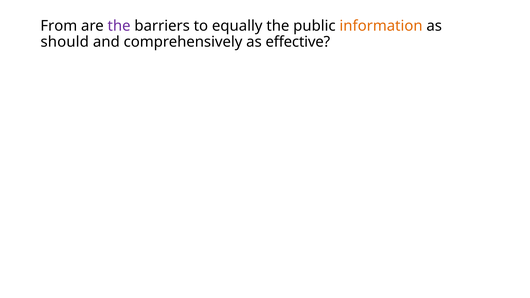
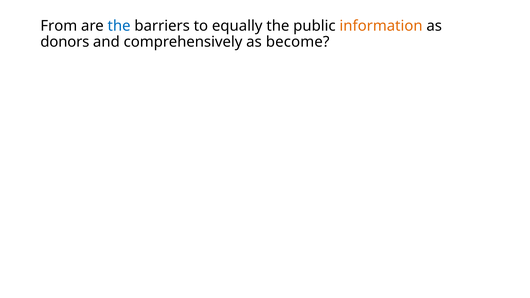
the colour: purple -> blue (119, 26)
should: should -> donors (65, 42)
effective: effective -> become (298, 42)
